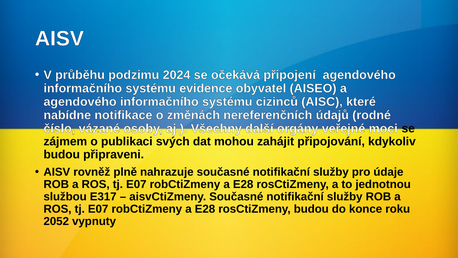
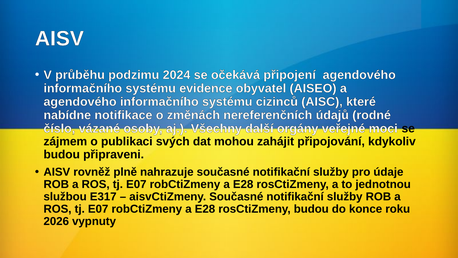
2052: 2052 -> 2026 (56, 221)
